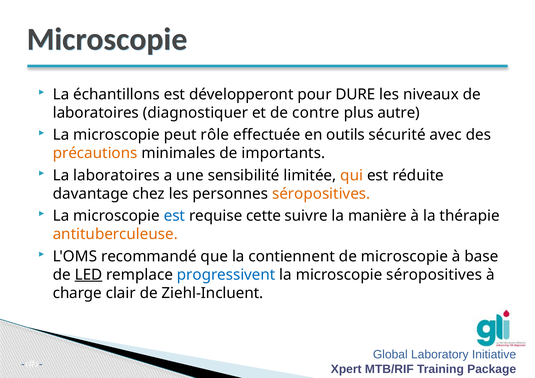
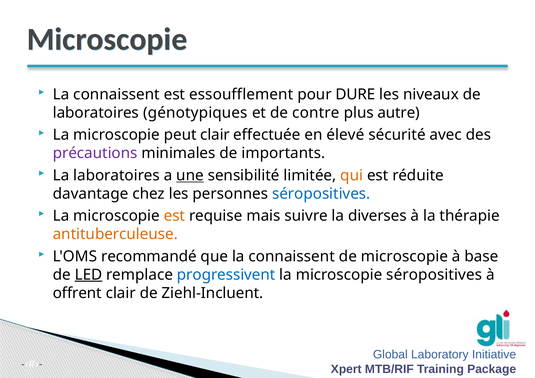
échantillons: échantillons -> connaissent (117, 94)
développeront: développeront -> essoufflement (241, 94)
diagnostiquer: diagnostiquer -> génotypiques (195, 113)
peut rôle: rôle -> clair (215, 135)
outils: outils -> élevé (345, 135)
précautions colour: orange -> purple (95, 153)
une underline: none -> present (190, 175)
séropositives colour: orange -> blue (321, 194)
est colour: blue -> orange (174, 216)
cette: cette -> mais (263, 216)
manière: manière -> diverses (377, 216)
que la contiennent: contiennent -> connaissent (292, 256)
charge: charge -> offrent (77, 293)
